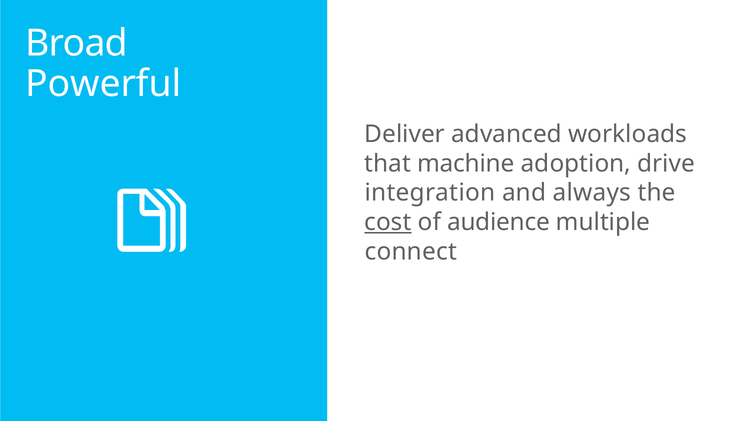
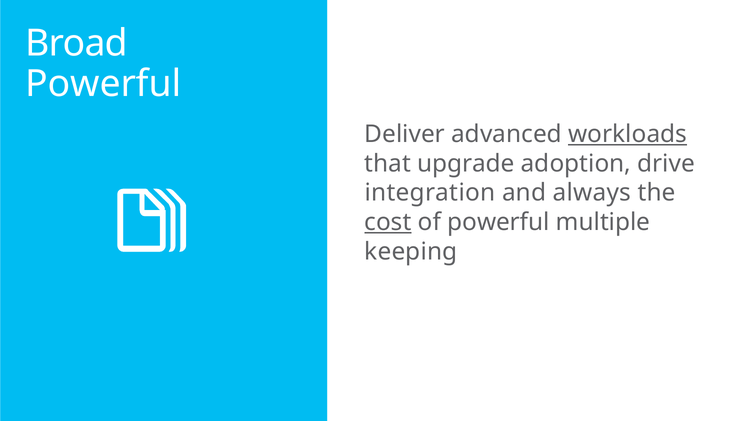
workloads underline: none -> present (628, 134)
machine: machine -> upgrade (466, 163)
of audience: audience -> powerful (498, 222)
connect: connect -> keeping (411, 251)
